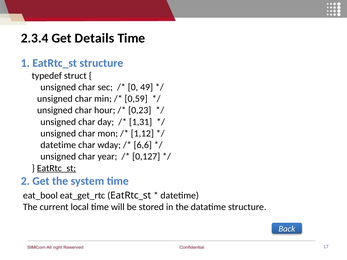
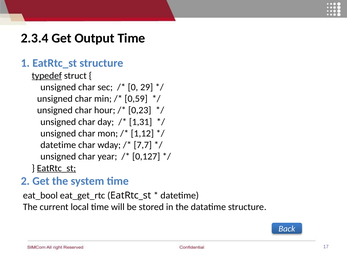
Details: Details -> Output (95, 38)
typedef underline: none -> present (47, 76)
49: 49 -> 29 (147, 87)
6,6: 6,6 -> 7,7 (143, 145)
